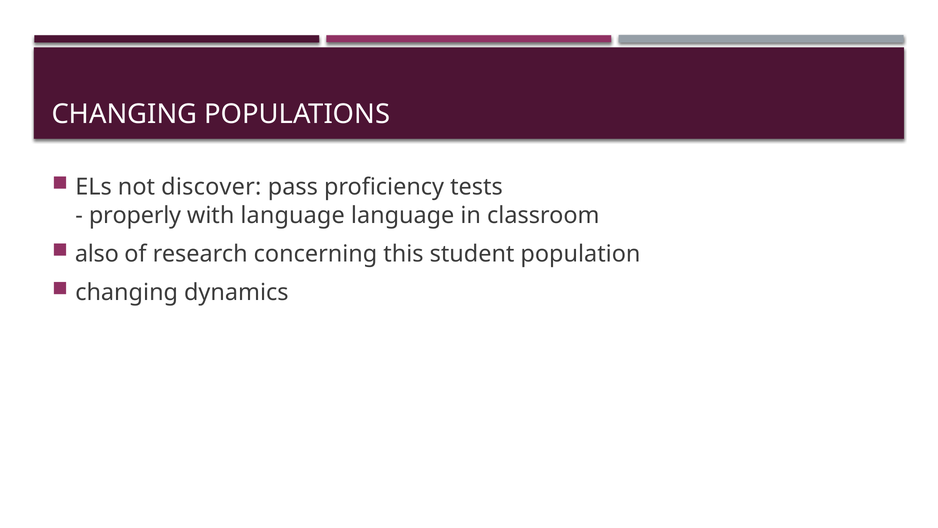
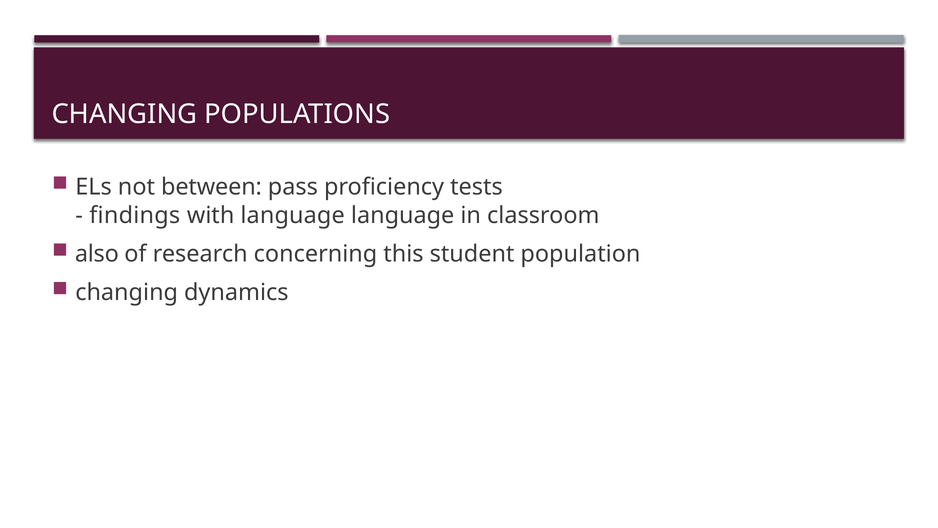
discover: discover -> between (212, 187)
properly: properly -> findings (135, 215)
